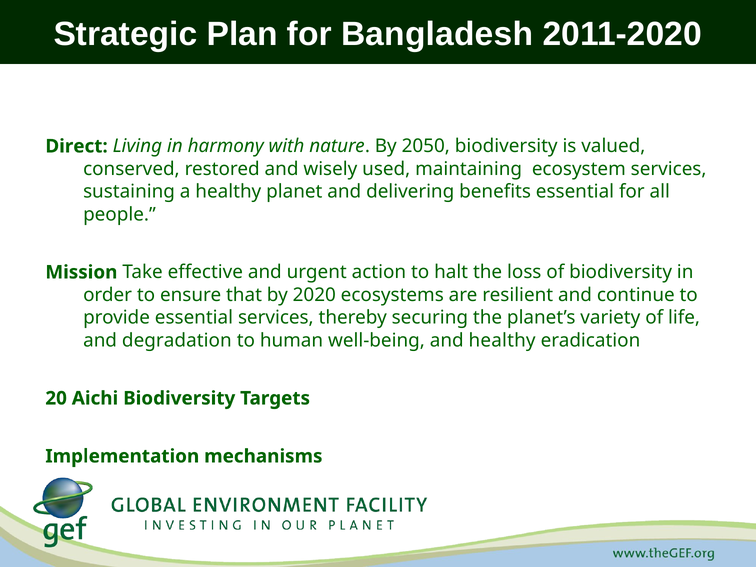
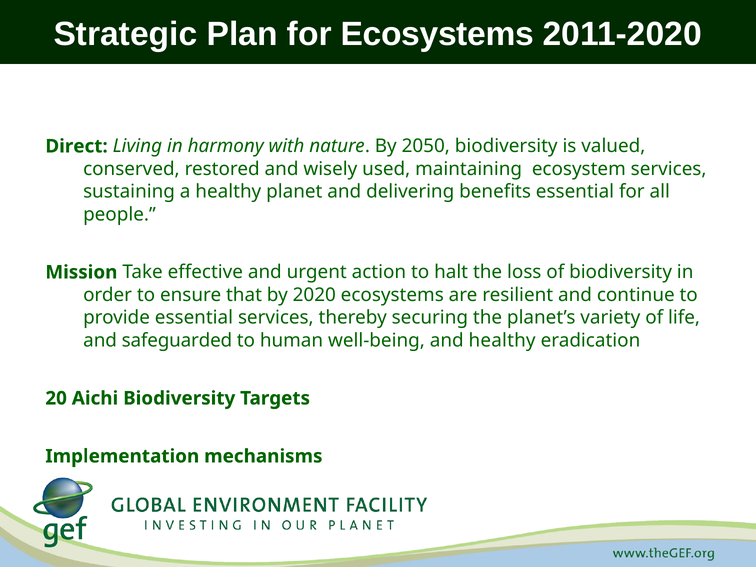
for Bangladesh: Bangladesh -> Ecosystems (437, 34)
degradation: degradation -> safeguarded (177, 340)
